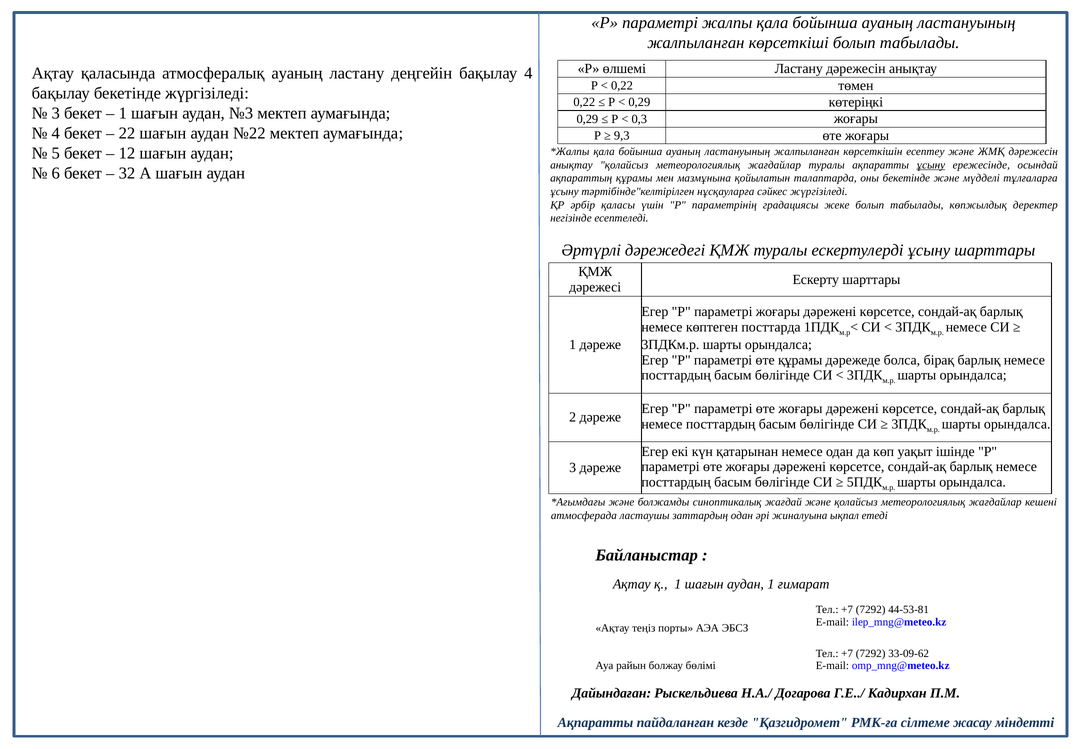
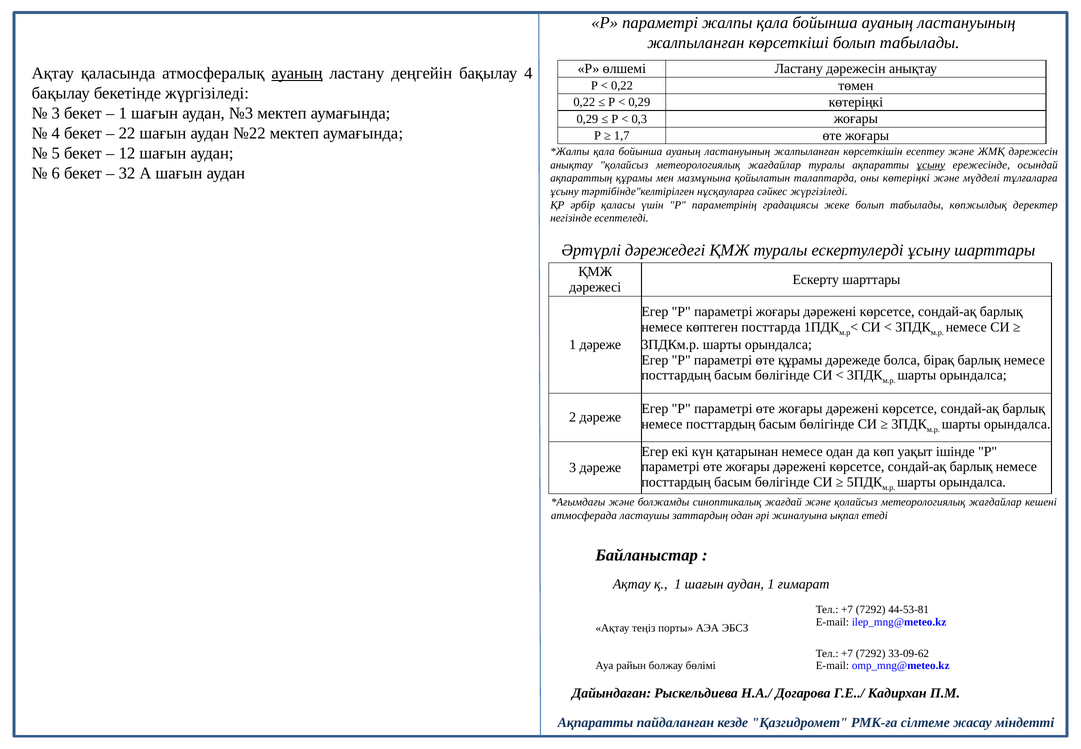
ауаның underline: none -> present (297, 73)
9,3: 9,3 -> 1,7 (622, 136)
оны бекетінде: бекетінде -> көтеріңкі (906, 178)
